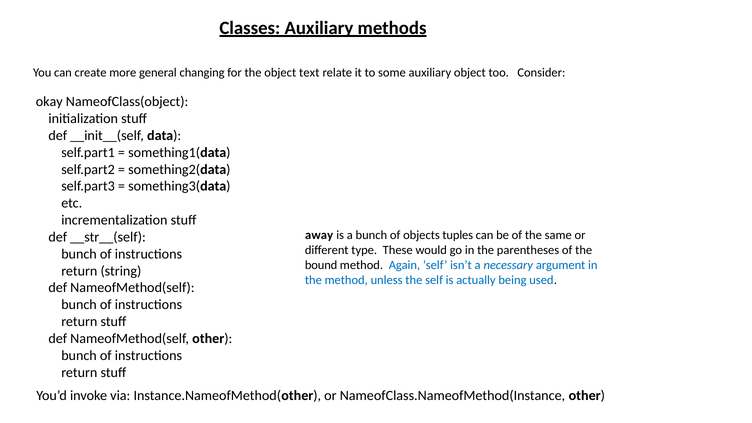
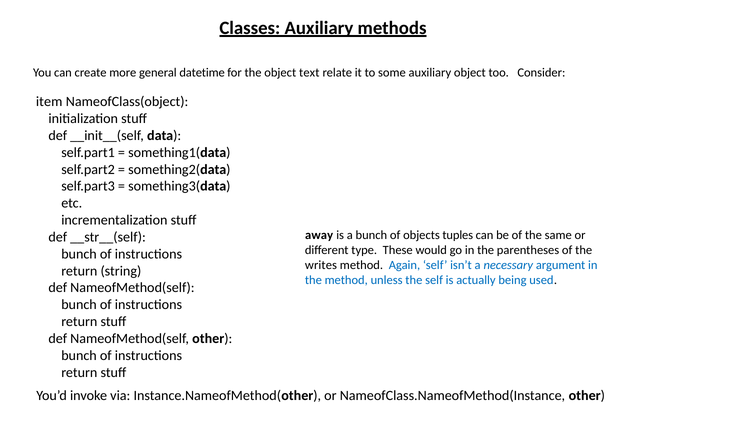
changing: changing -> datetime (202, 73)
okay: okay -> item (49, 102)
bound: bound -> writes (321, 265)
